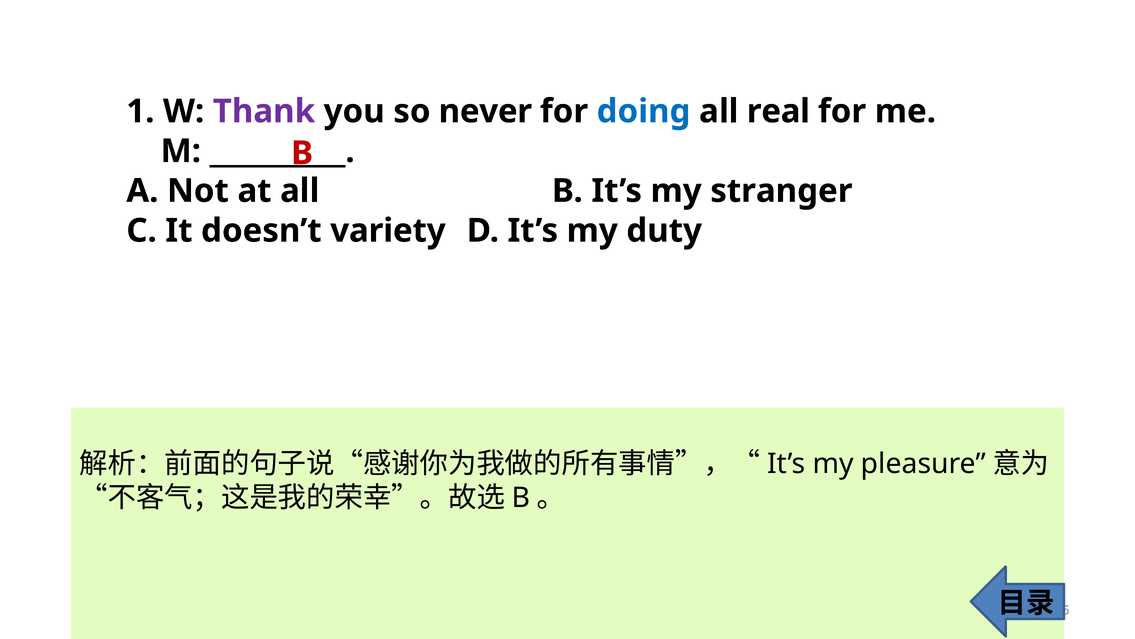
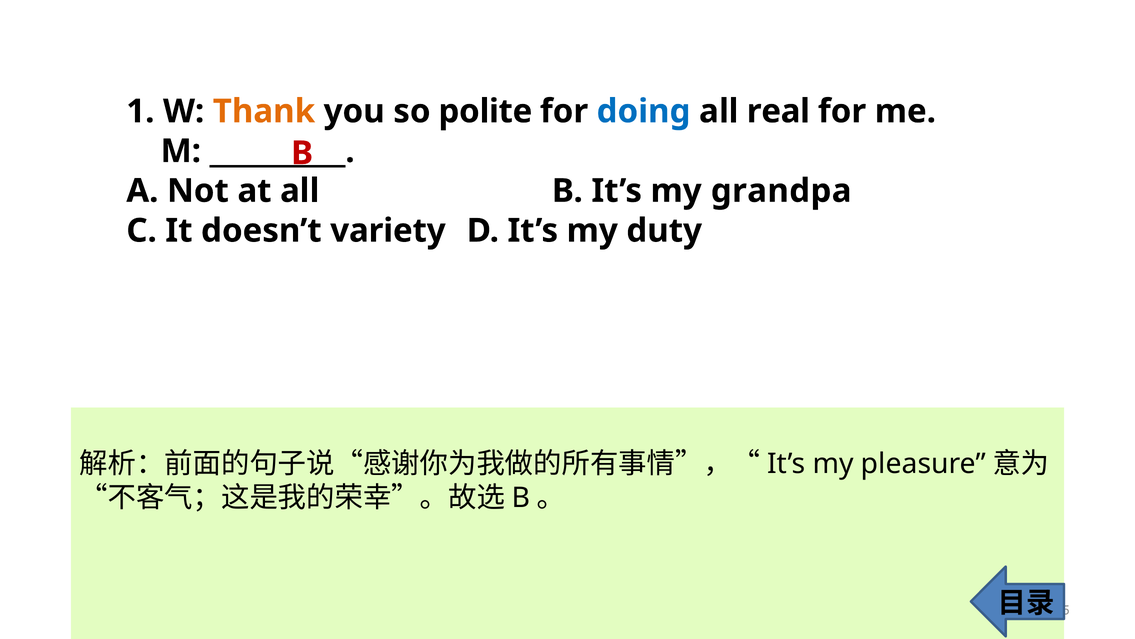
Thank colour: purple -> orange (264, 111)
never: never -> polite (485, 111)
stranger: stranger -> grandpa (781, 191)
